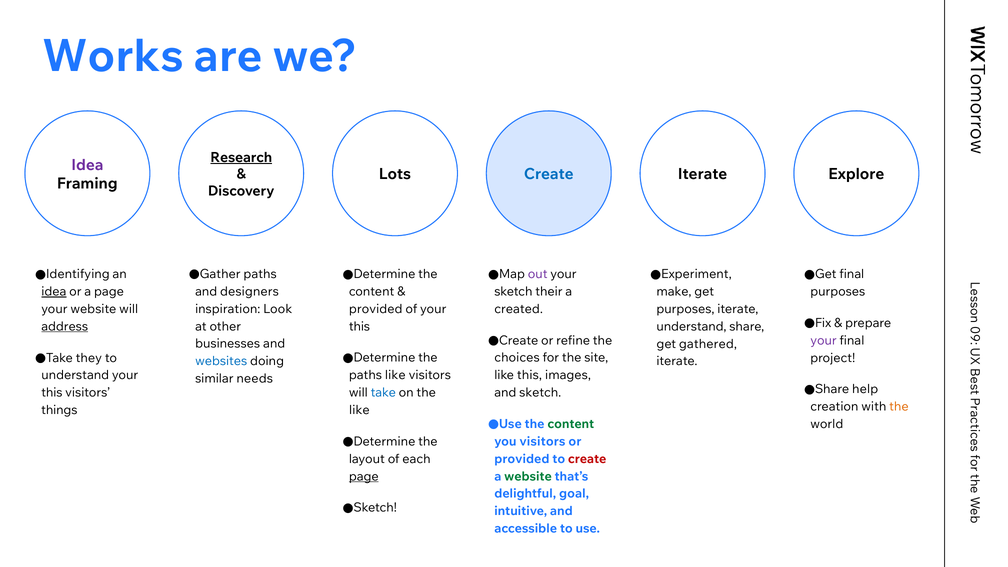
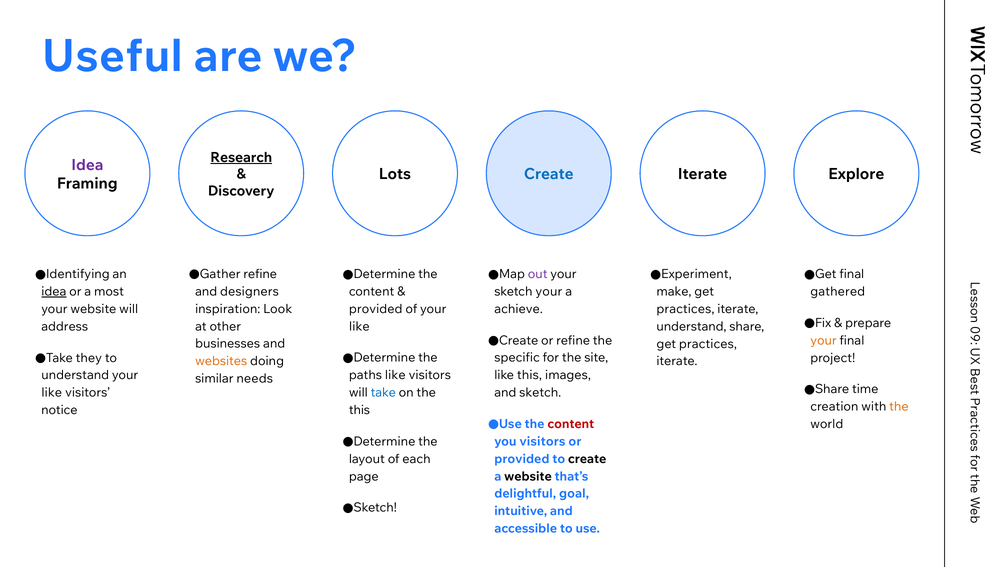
Works: Works -> Useful (113, 56)
paths: paths -> refine (260, 274)
a page: page -> most (109, 292)
sketch their: their -> your (549, 292)
purposes: purposes -> gathered (838, 292)
created: created -> achieve (519, 309)
purposes: purposes -> practices (685, 309)
address underline: present -> none (65, 326)
this: this -> like (359, 326)
your colour: purple -> orange (823, 340)
gathered: gathered -> practices (708, 344)
choices: choices -> specific (517, 358)
websites colour: blue -> orange (221, 361)
help: help -> time (865, 389)
this: this -> like (52, 393)
things: things -> notice (59, 410)
like: like -> this (359, 410)
content colour: green -> red (571, 424)
create colour: red -> black (587, 459)
page underline: present -> none (364, 476)
website colour: green -> black (528, 476)
